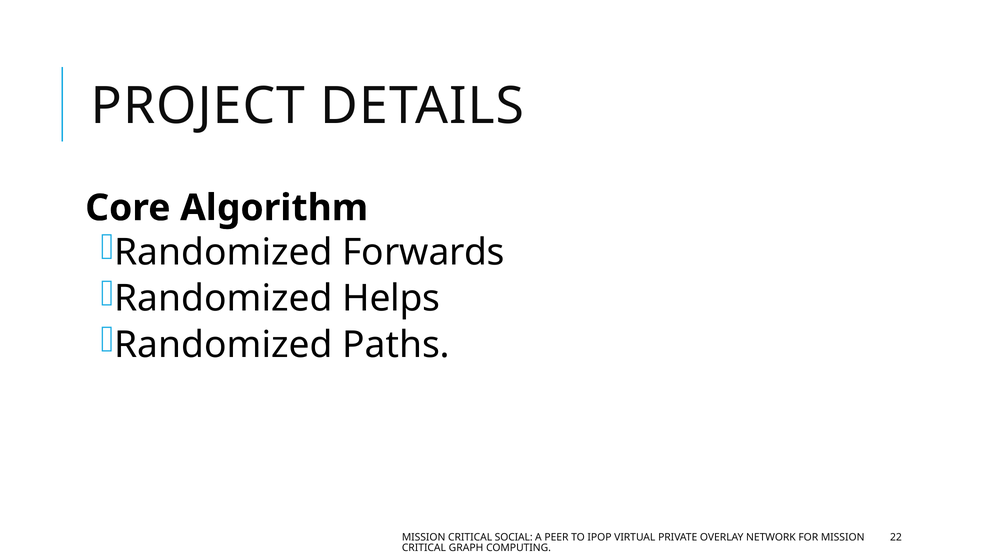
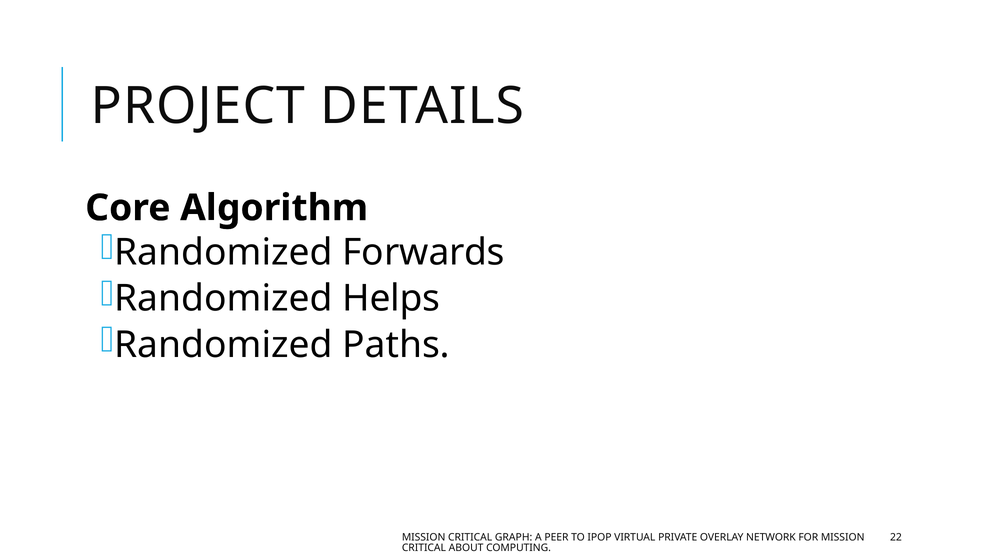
SOCIAL: SOCIAL -> GRAPH (514, 538)
GRAPH: GRAPH -> ABOUT (466, 548)
